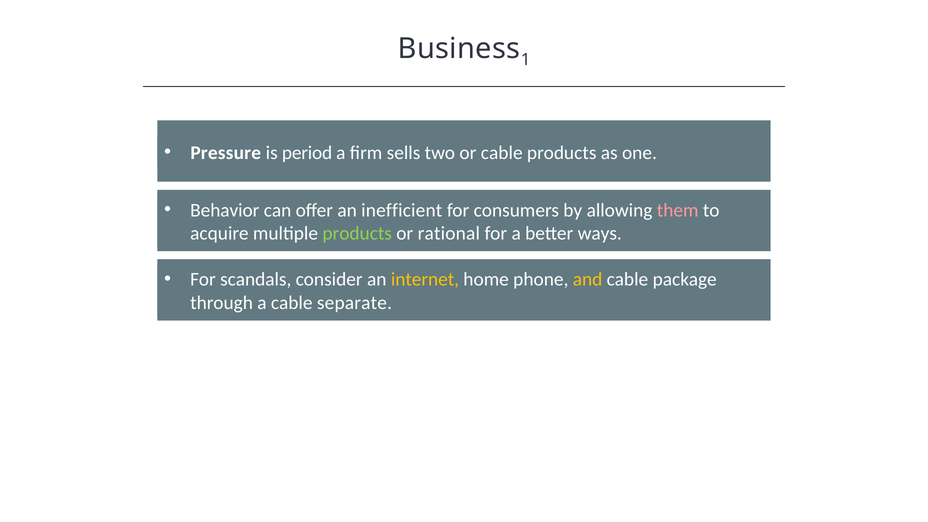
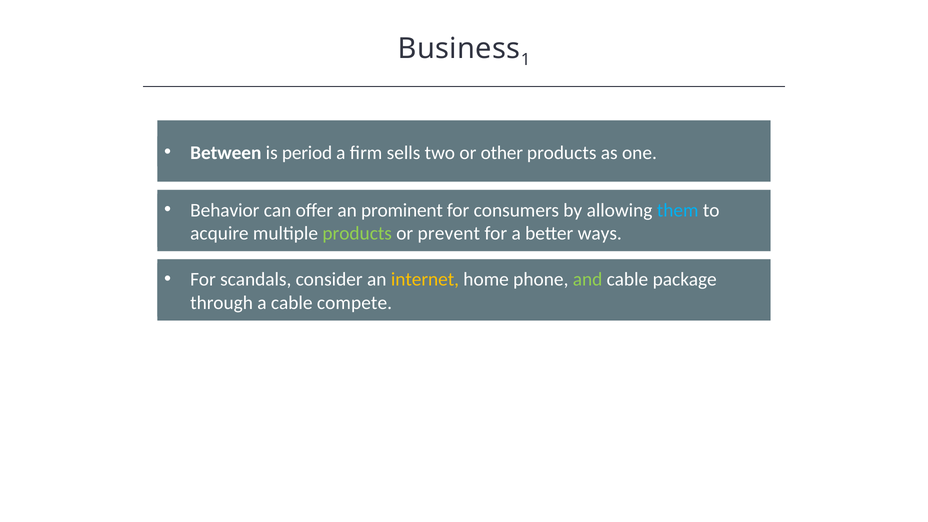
Pressure: Pressure -> Between (226, 153)
or cable: cable -> other (502, 153)
inefficient: inefficient -> prominent (402, 210)
them colour: pink -> light blue (678, 210)
rational: rational -> prevent (449, 233)
and colour: yellow -> light green (588, 280)
separate: separate -> compete (355, 303)
